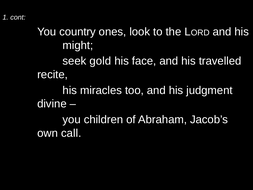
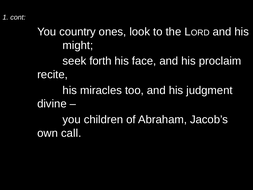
gold: gold -> forth (100, 61)
travelled: travelled -> proclaim (220, 61)
